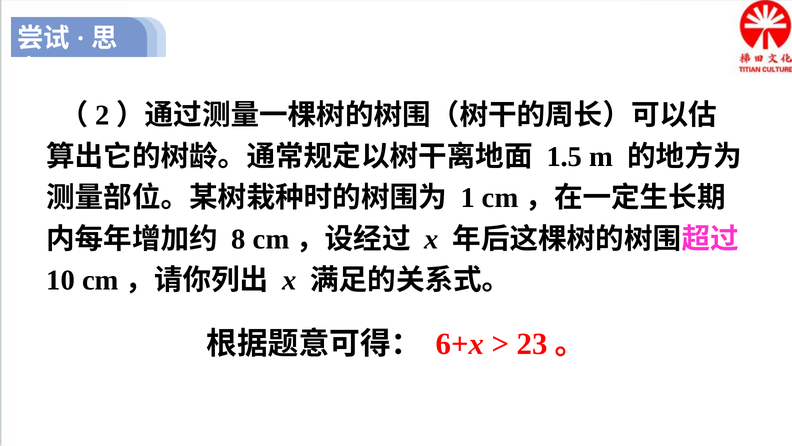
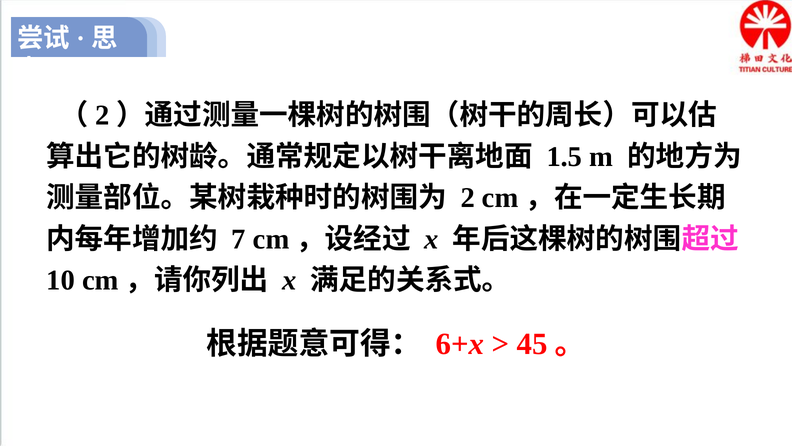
1: 1 -> 2 (468, 198)
8: 8 -> 7 (239, 239)
23: 23 -> 45 (532, 344)
